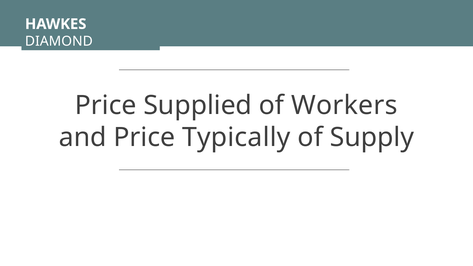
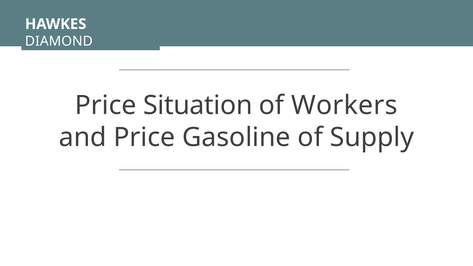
Supplied: Supplied -> Situation (198, 105)
Typically: Typically -> Gasoline (236, 137)
